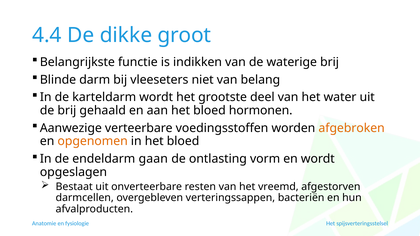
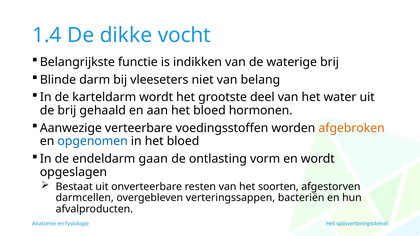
4.4: 4.4 -> 1.4 (47, 35)
groot: groot -> vocht (184, 35)
opgenomen colour: orange -> blue (93, 141)
vreemd: vreemd -> soorten (278, 187)
